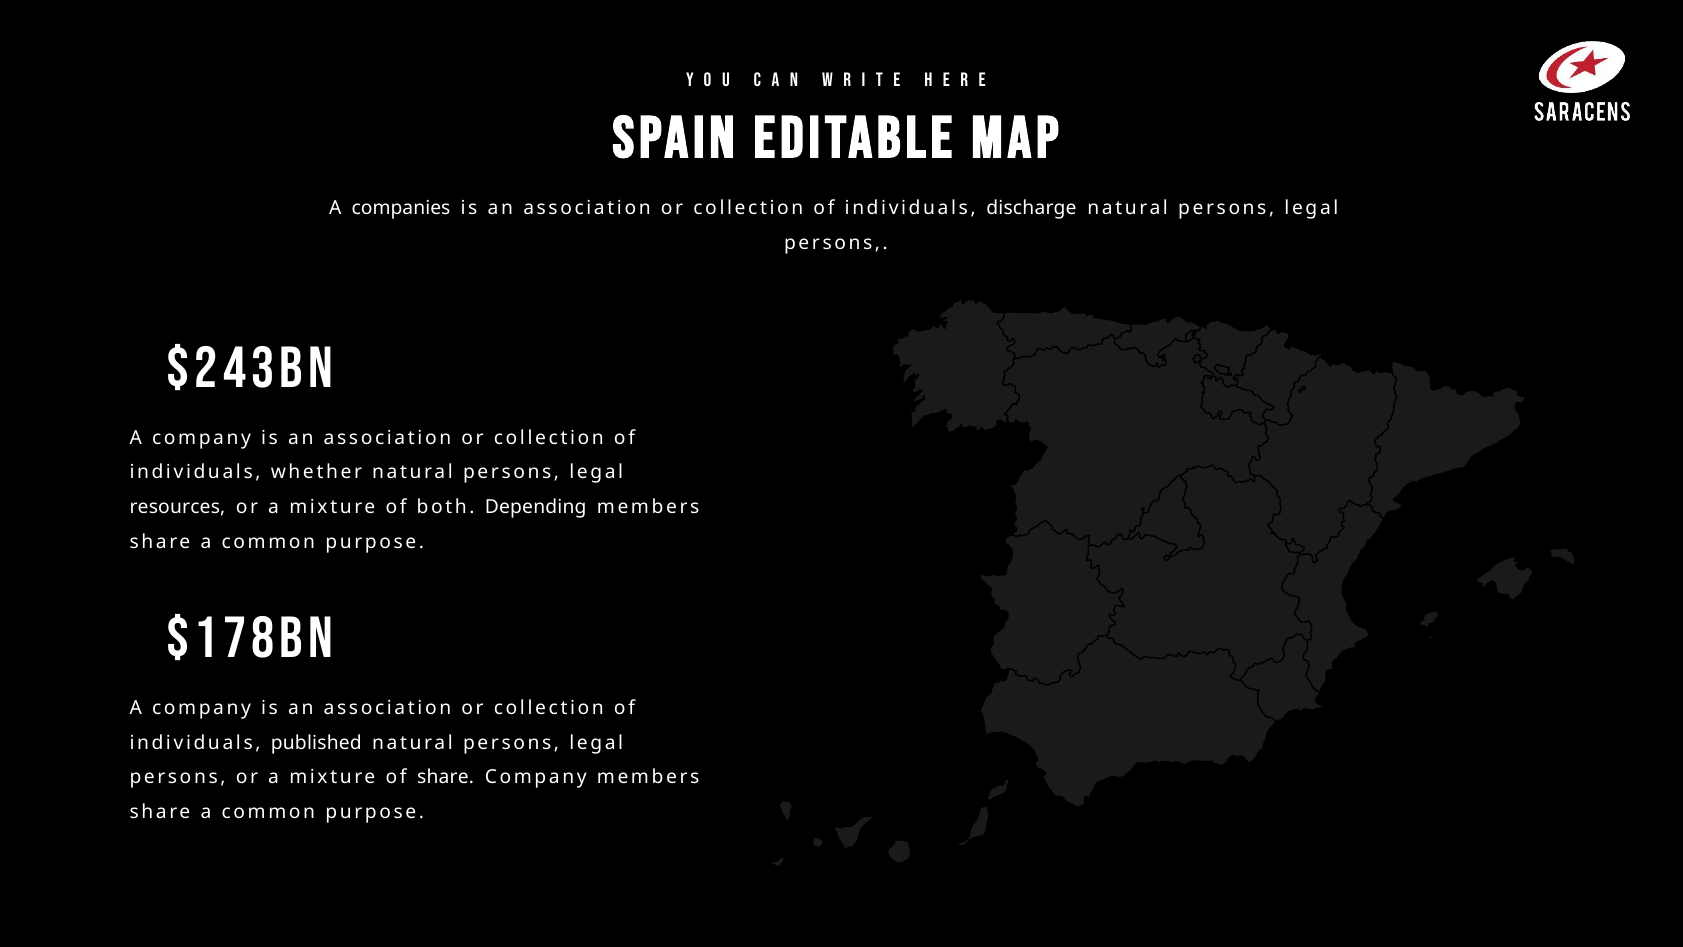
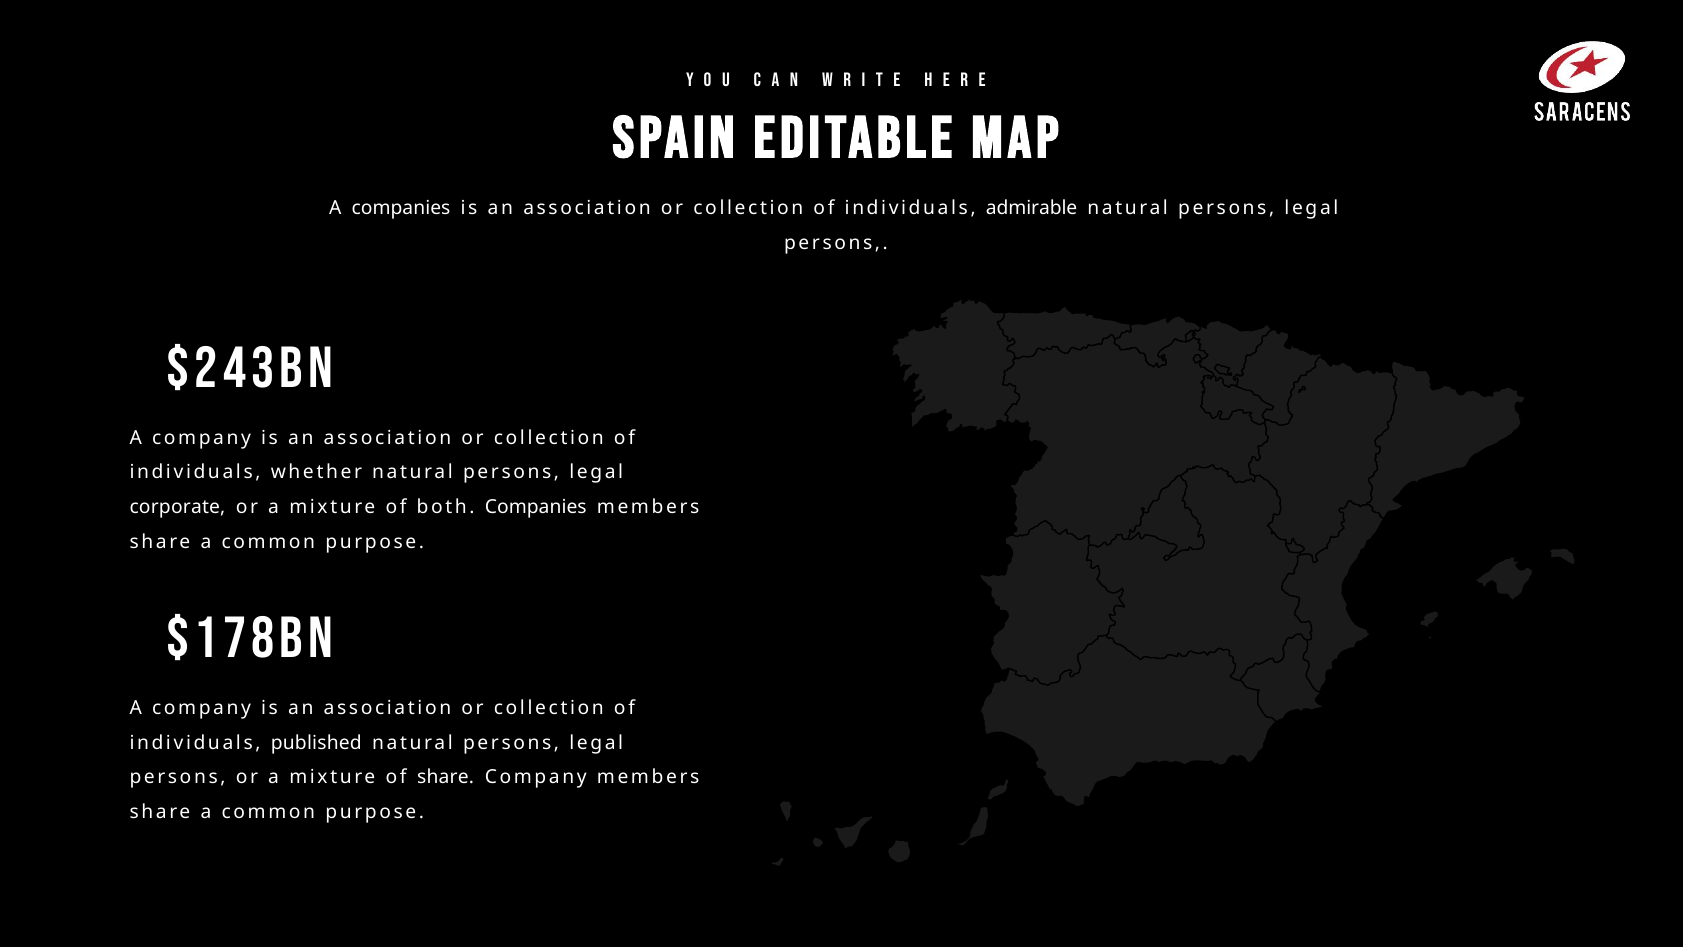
discharge: discharge -> admirable (1032, 208)
resources: resources -> corporate (177, 507)
both Depending: Depending -> Companies (536, 507)
